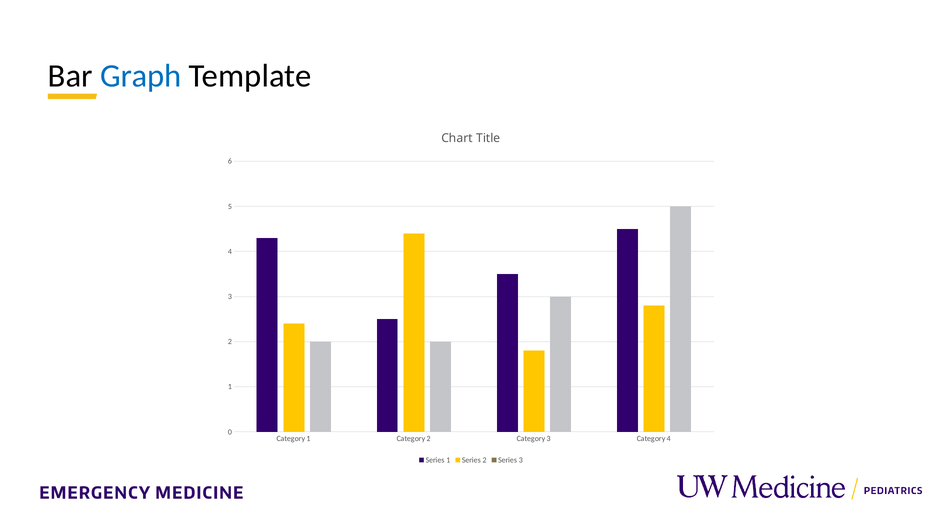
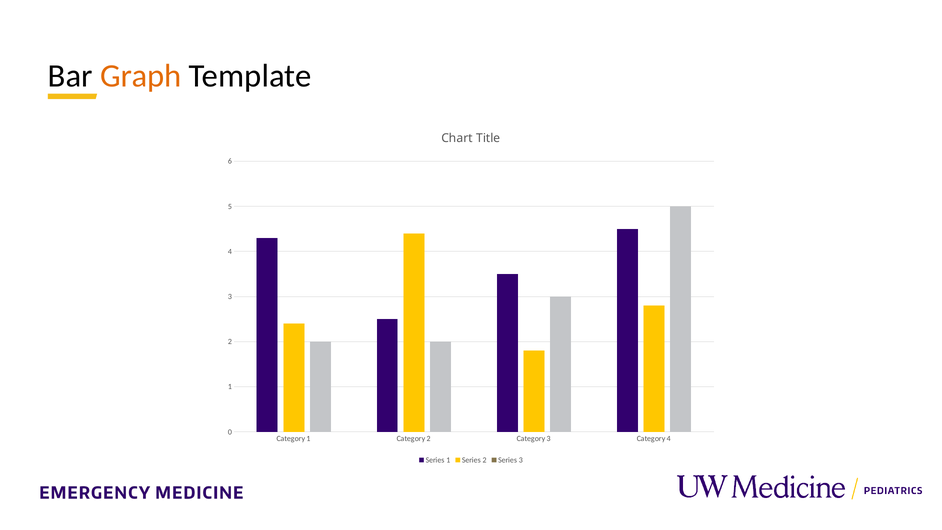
Graph colour: blue -> orange (141, 76)
